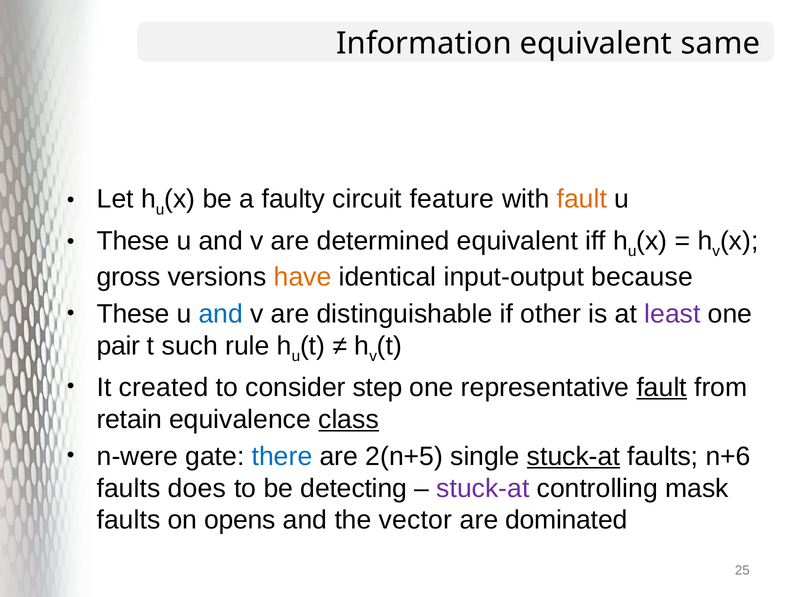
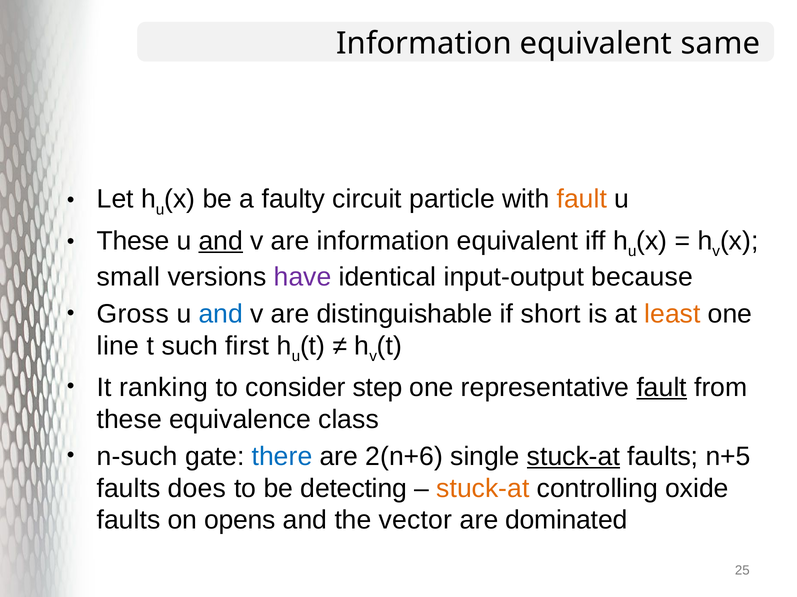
feature: feature -> particle (452, 199)
and underline: none -> present (221, 241)
are determined: determined -> information (383, 241)
gross: gross -> small (128, 277)
have colour: orange -> purple (303, 277)
These: These -> Gross (133, 315)
other: other -> short (551, 315)
least colour: purple -> orange (672, 315)
pair: pair -> line (118, 346)
rule: rule -> first (247, 346)
created: created -> ranking (164, 388)
retain: retain -> these (129, 420)
class underline: present -> none (349, 420)
n-were: n-were -> n-such (137, 457)
2(n+5: 2(n+5 -> 2(n+6 (404, 457)
n+6: n+6 -> n+5 (728, 457)
stuck-at colour: purple -> orange (483, 489)
mask: mask -> oxide (697, 489)
